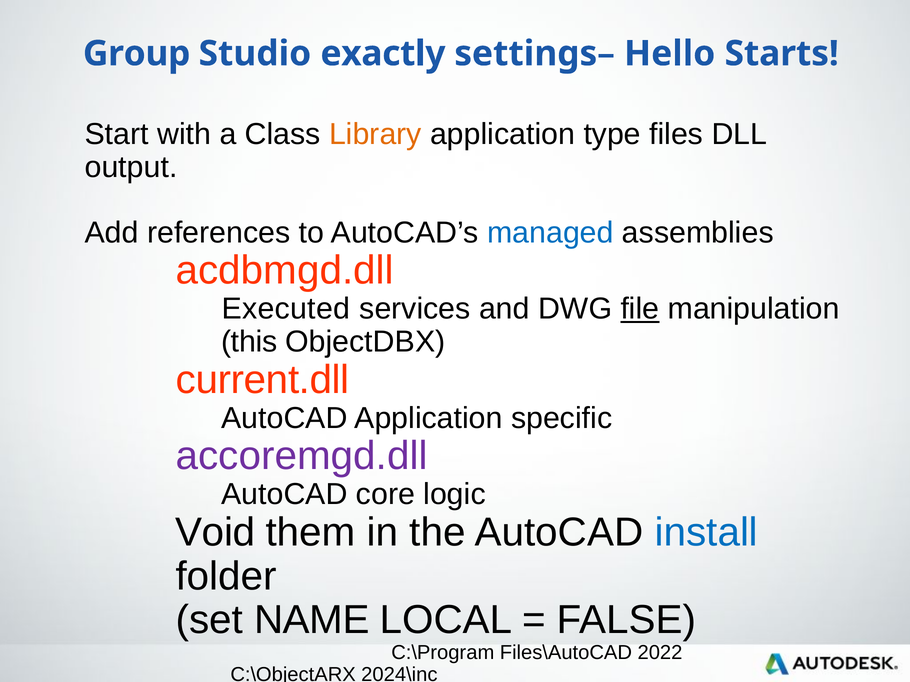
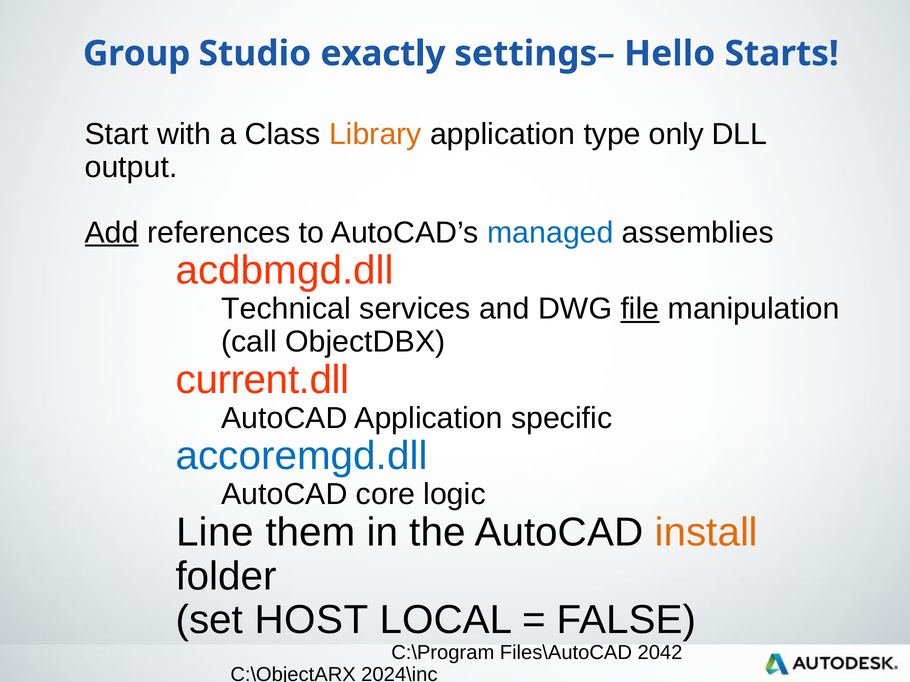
files: files -> only (676, 134)
Add underline: none -> present (112, 233)
Executed: Executed -> Technical (286, 309)
this: this -> call (249, 342)
accoremgd.dll colour: purple -> blue (302, 456)
Void: Void -> Line (215, 533)
install colour: blue -> orange (706, 533)
NAME: NAME -> HOST (311, 620)
2022: 2022 -> 2042 (660, 653)
